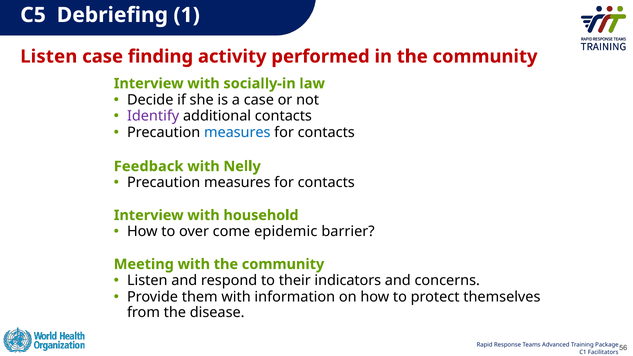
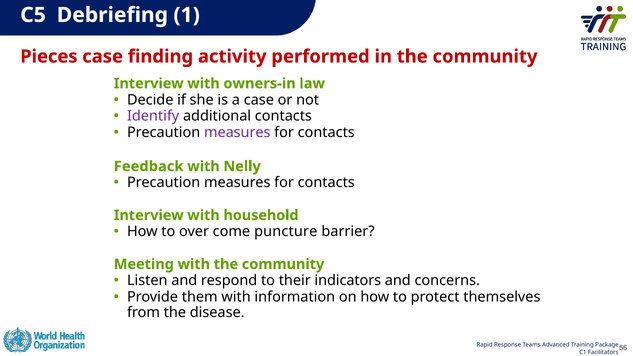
Listen: Listen -> Pieces (49, 57)
socially-in: socially-in -> owners-in (260, 84)
measures colour: blue -> purple (237, 132)
epidemic: epidemic -> puncture (286, 232)
